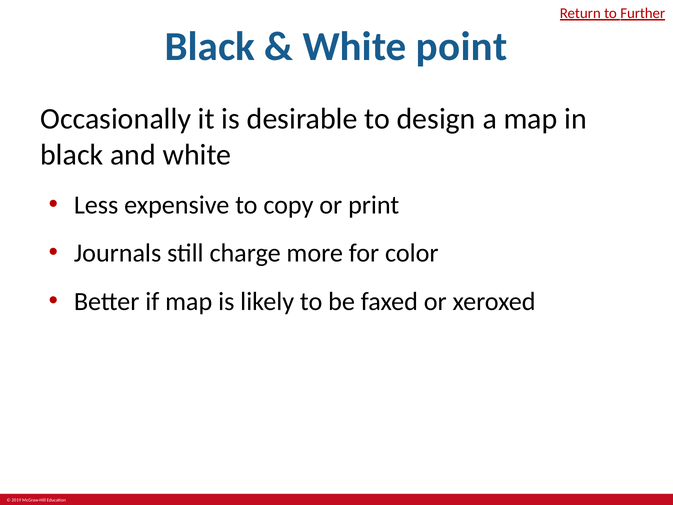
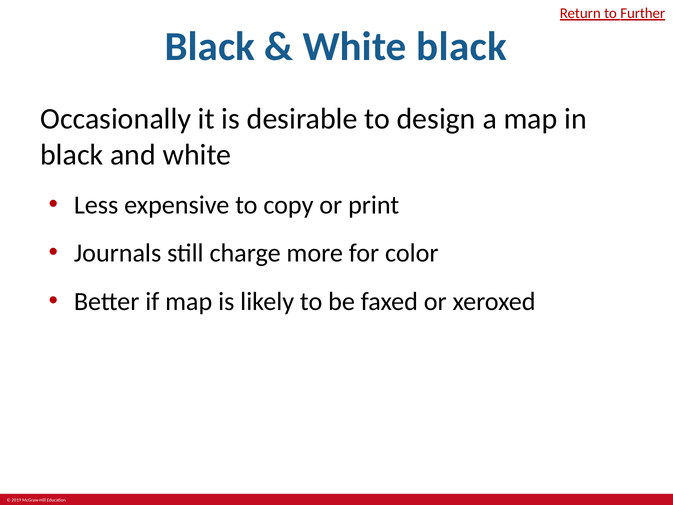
White point: point -> black (462, 47)
